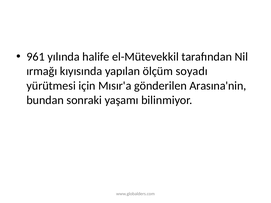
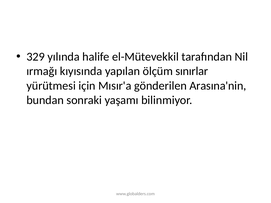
961: 961 -> 329 (36, 57)
soyadı: soyadı -> sınırlar (192, 71)
